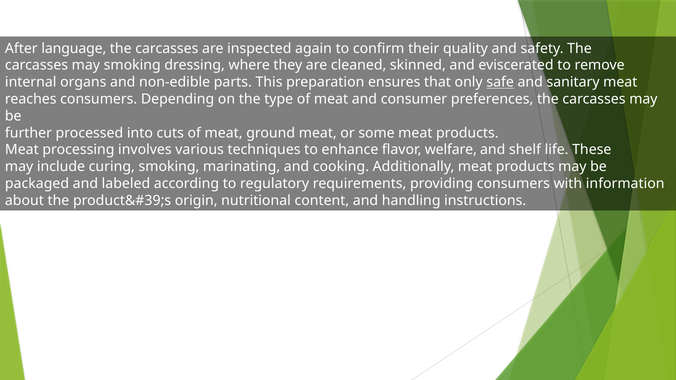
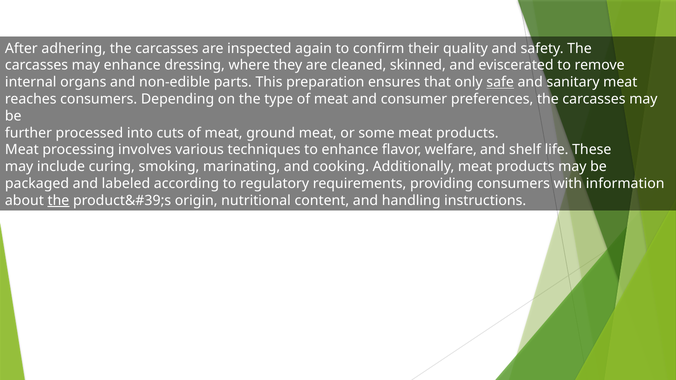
language: language -> adhering (74, 48)
may smoking: smoking -> enhance (132, 65)
the underline: none -> present (58, 201)
